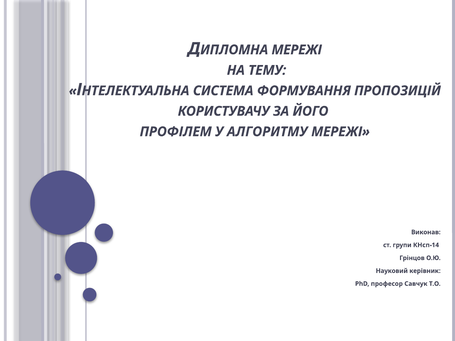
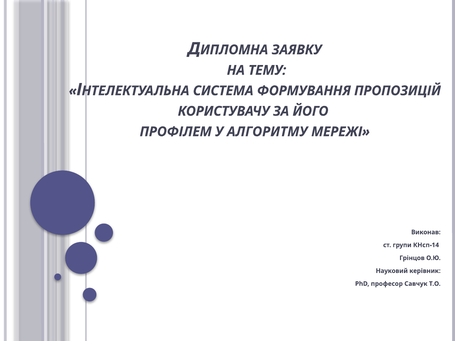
МЕРЕЖІ: МЕРЕЖІ -> ЗАЯВКУ (297, 50)
